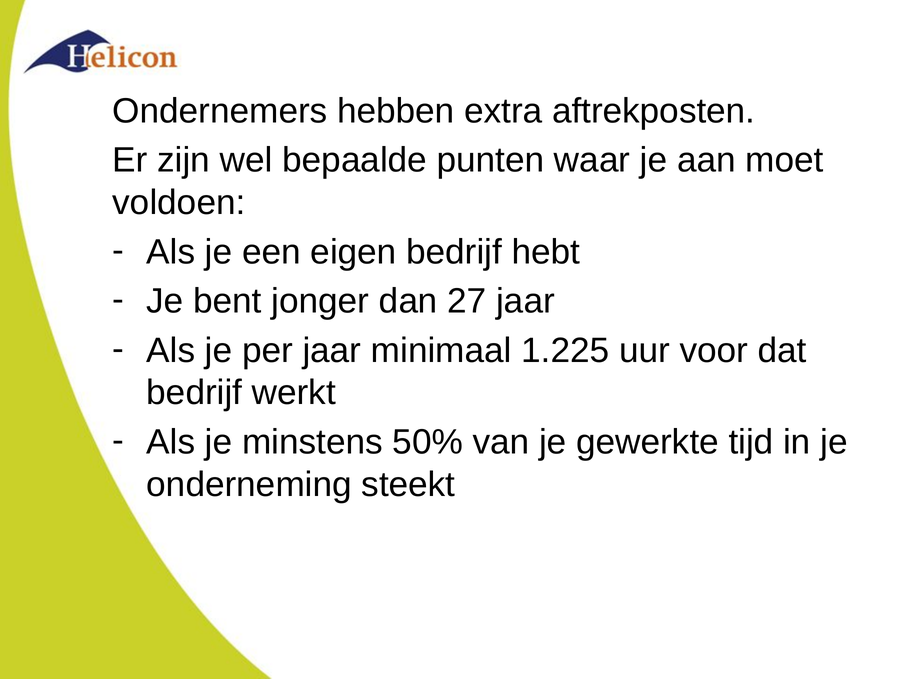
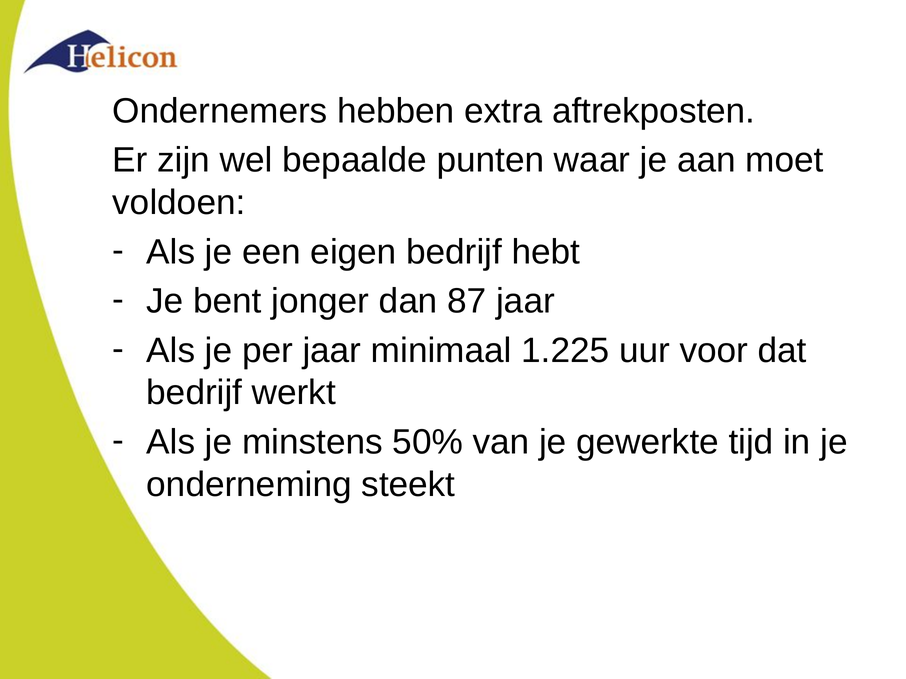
27: 27 -> 87 (467, 301)
